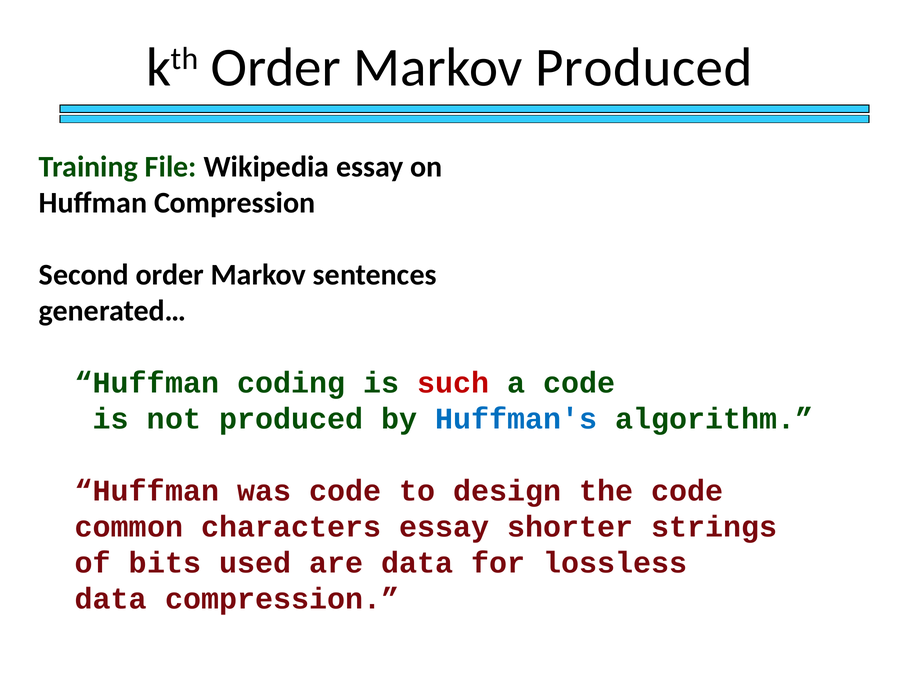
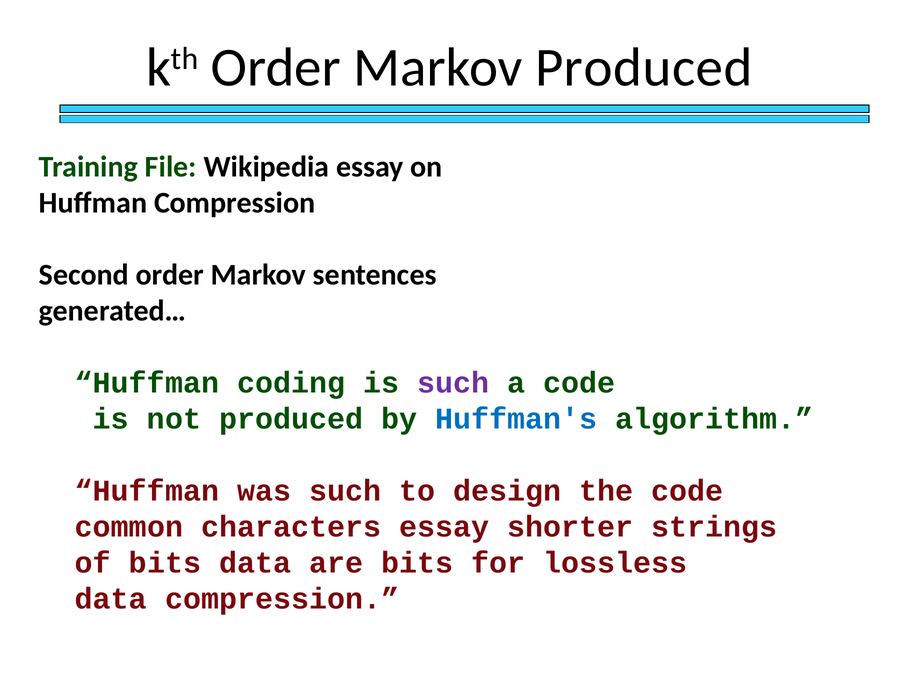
such colour: red -> purple (453, 383)
was code: code -> such (345, 491)
bits used: used -> data (255, 563)
are data: data -> bits (417, 563)
